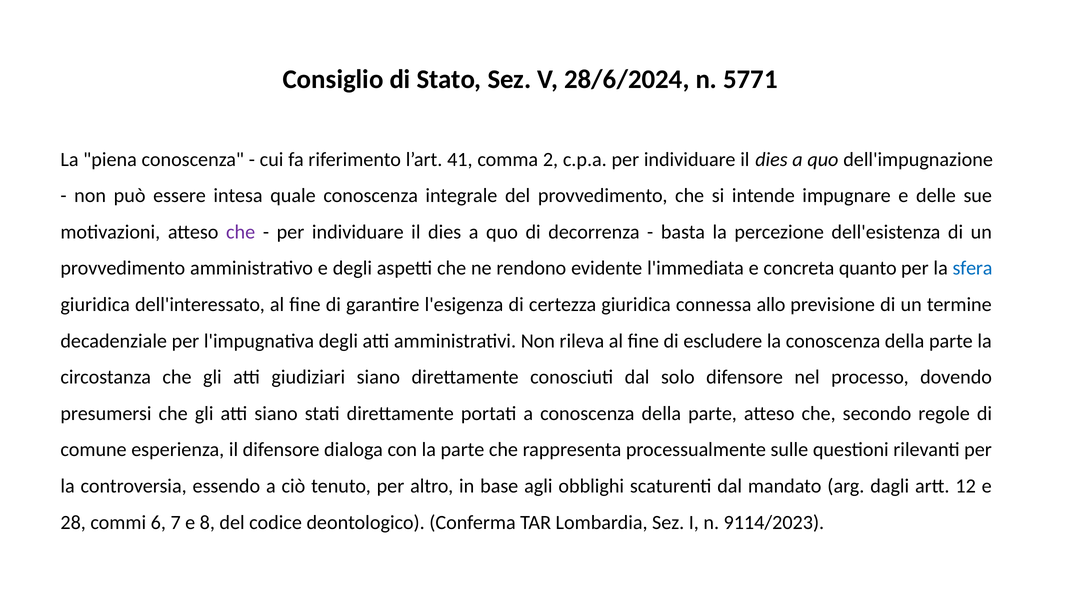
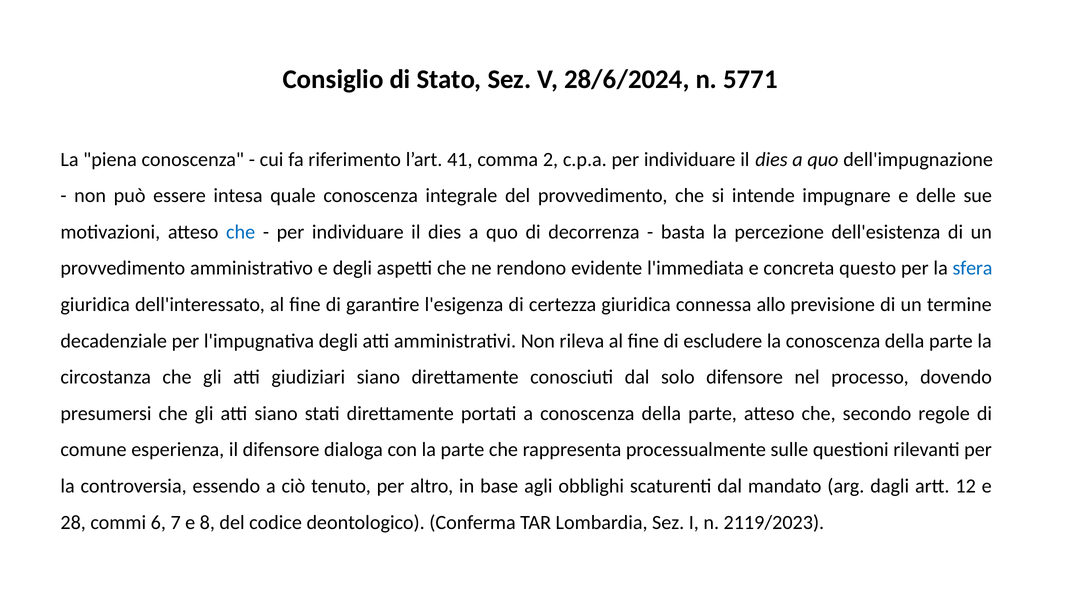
che colour: purple -> blue (241, 232)
quanto: quanto -> questo (868, 268)
9114/2023: 9114/2023 -> 2119/2023 (774, 522)
